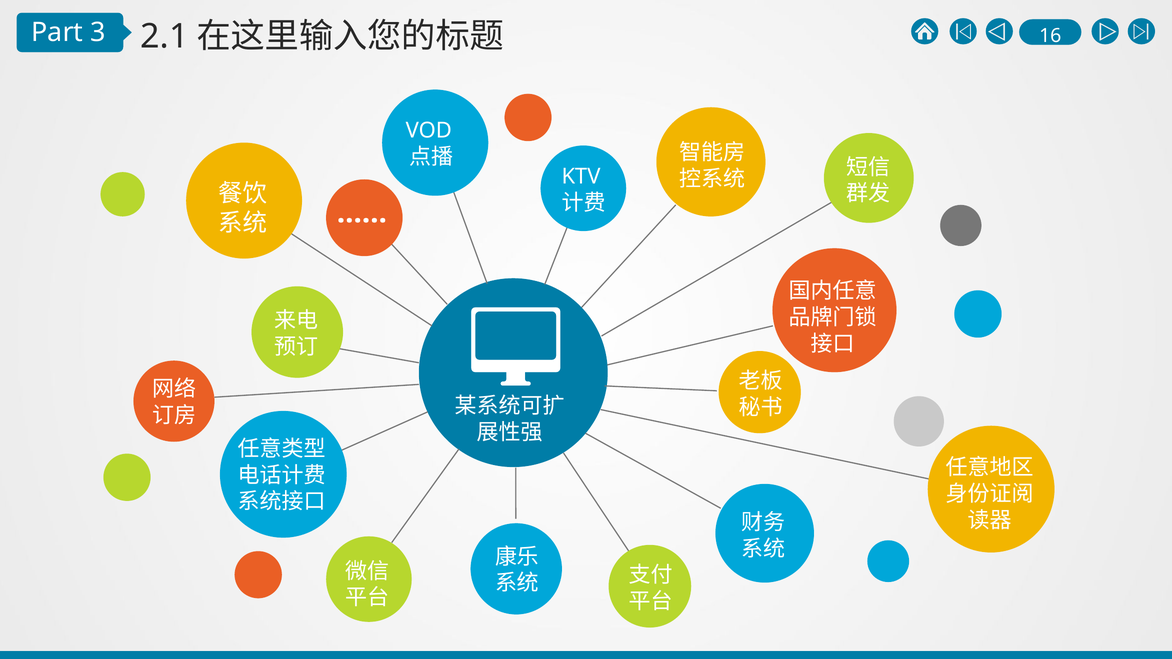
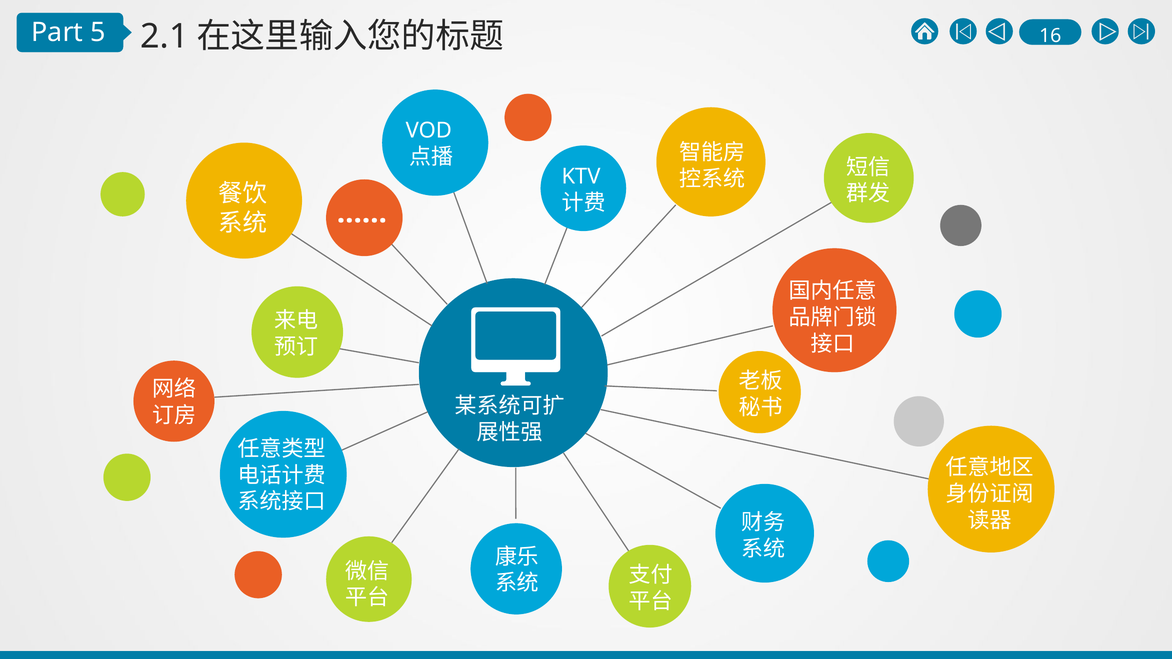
3: 3 -> 5 (98, 32)
